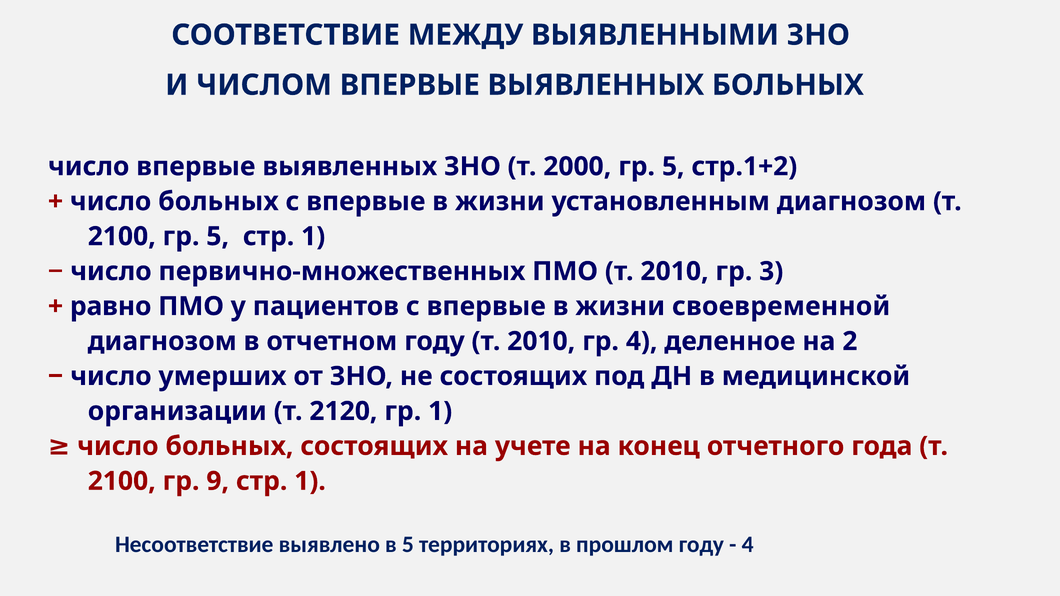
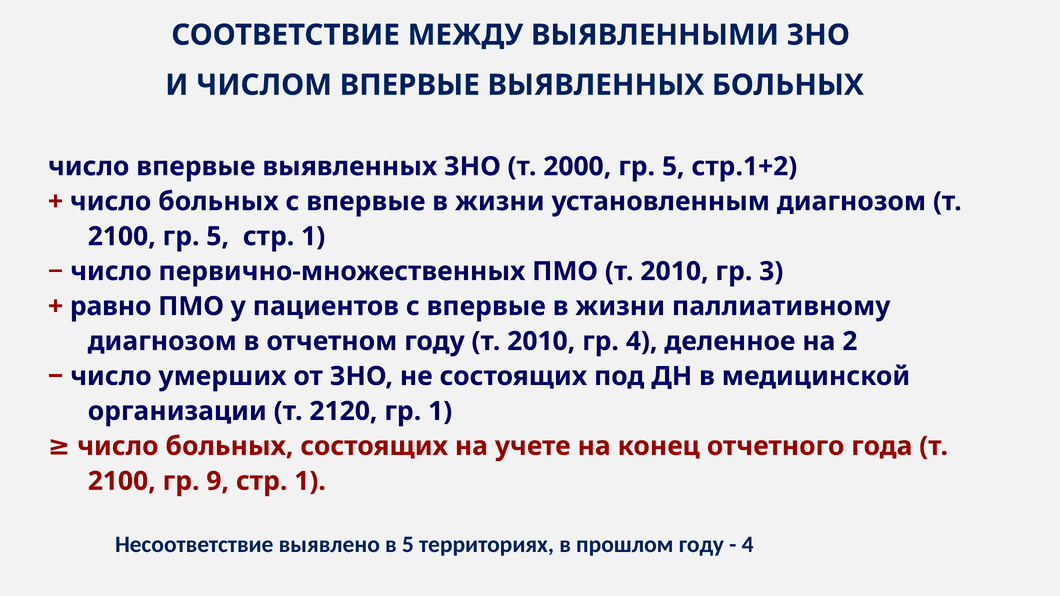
своевременной: своевременной -> паллиативному (781, 306)
